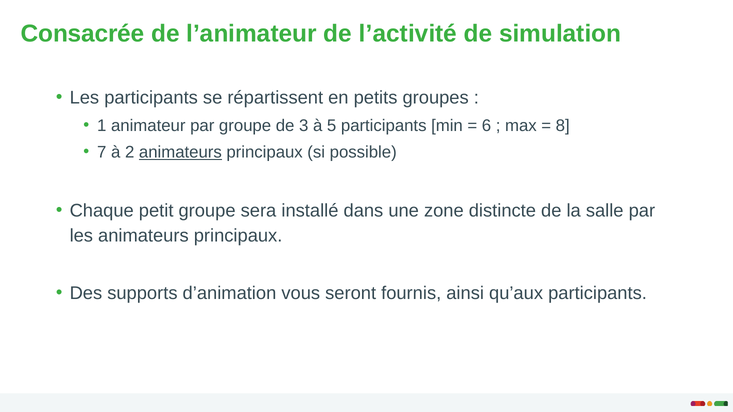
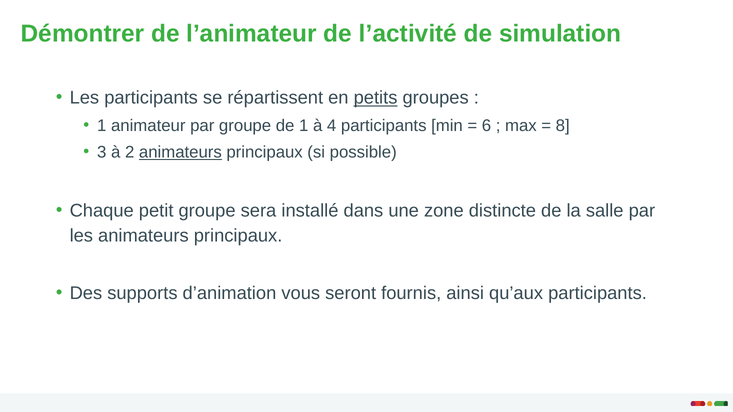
Consacrée: Consacrée -> Démontrer (83, 34)
petits underline: none -> present (376, 98)
de 3: 3 -> 1 (304, 126)
5: 5 -> 4 (332, 126)
7: 7 -> 3 (102, 152)
